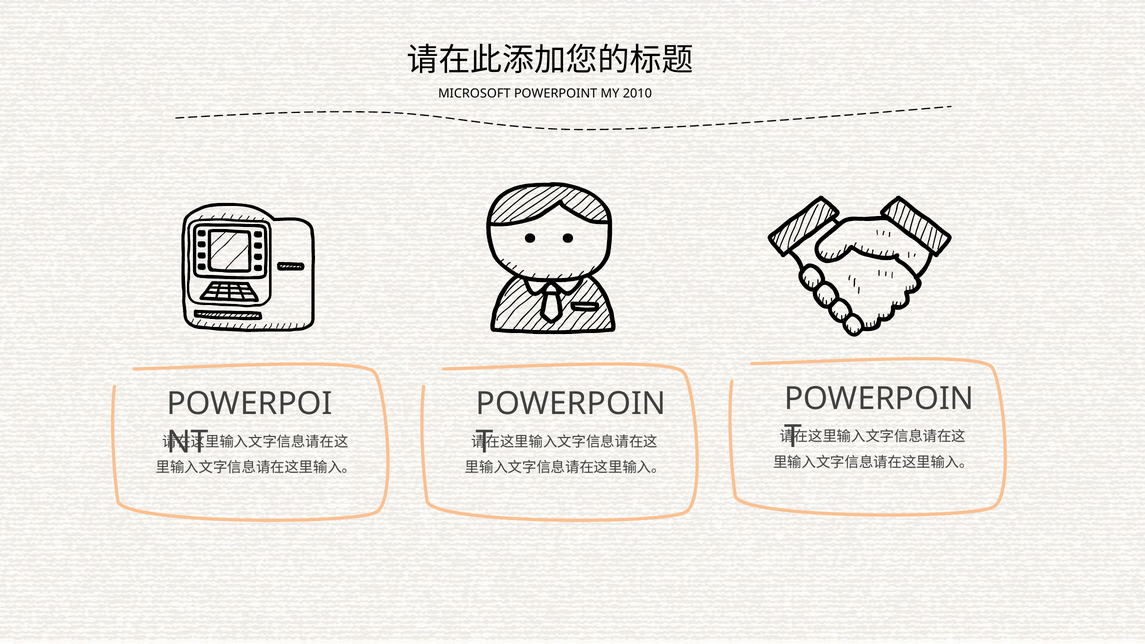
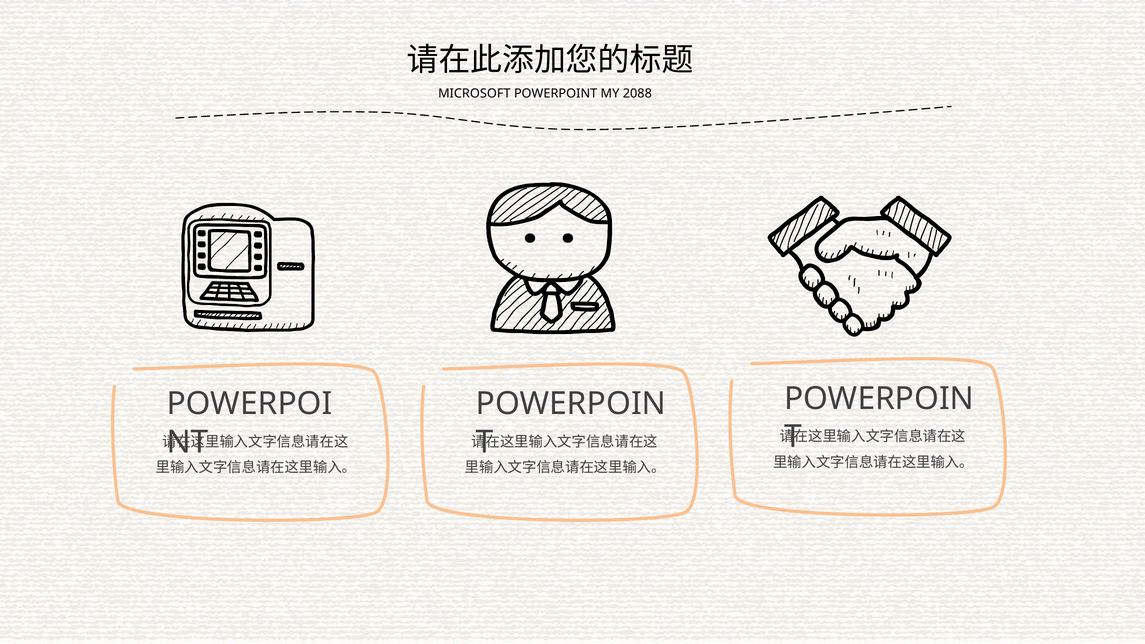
2010: 2010 -> 2088 (637, 94)
